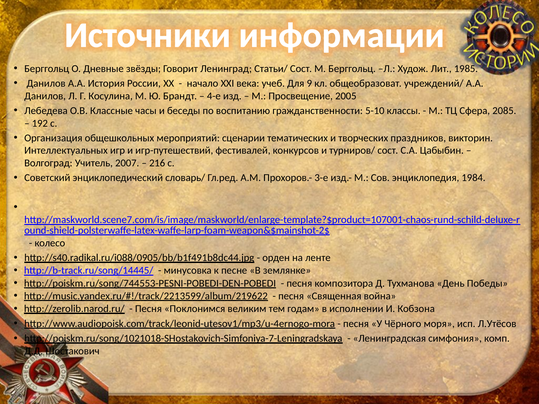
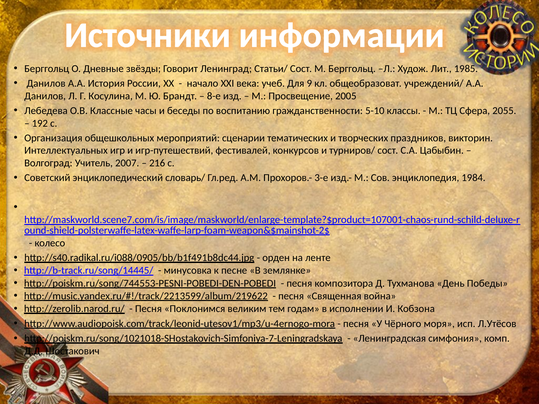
4-е: 4-е -> 8-е (214, 96)
2085: 2085 -> 2055 (504, 111)
